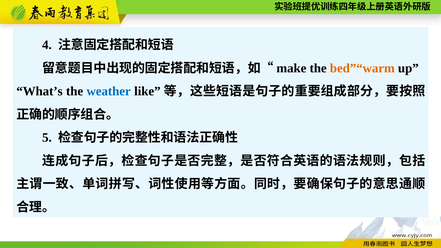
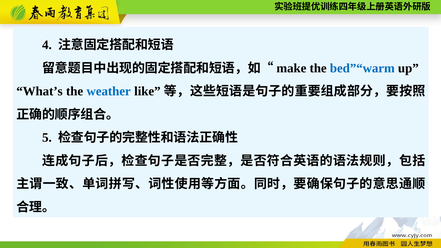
bed”“warm colour: orange -> blue (362, 68)
